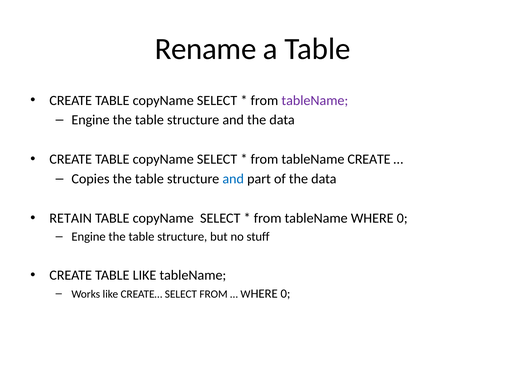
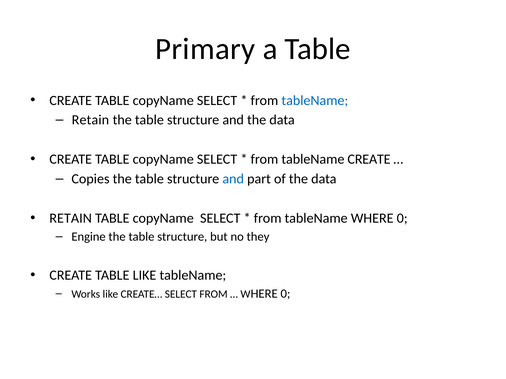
Rename: Rename -> Primary (205, 49)
tableName colour: purple -> blue (315, 101)
Engine: Engine -> Retain (90, 120)
stuff: stuff -> they (258, 237)
